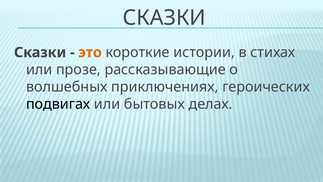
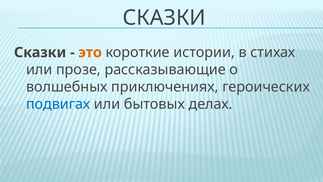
подвигах colour: black -> blue (58, 104)
